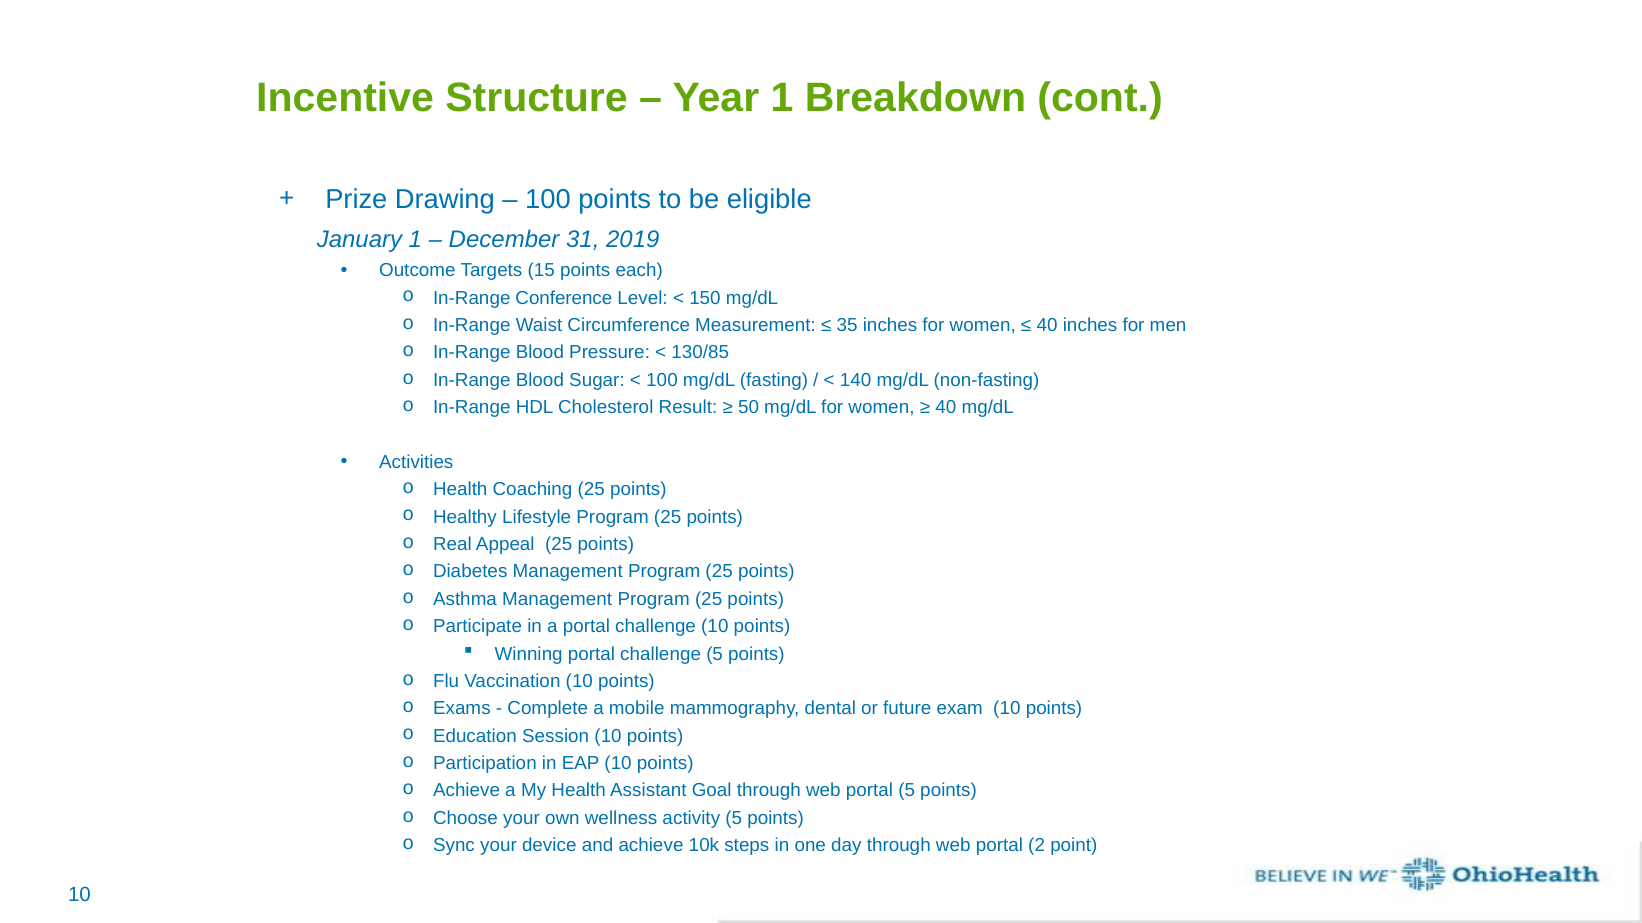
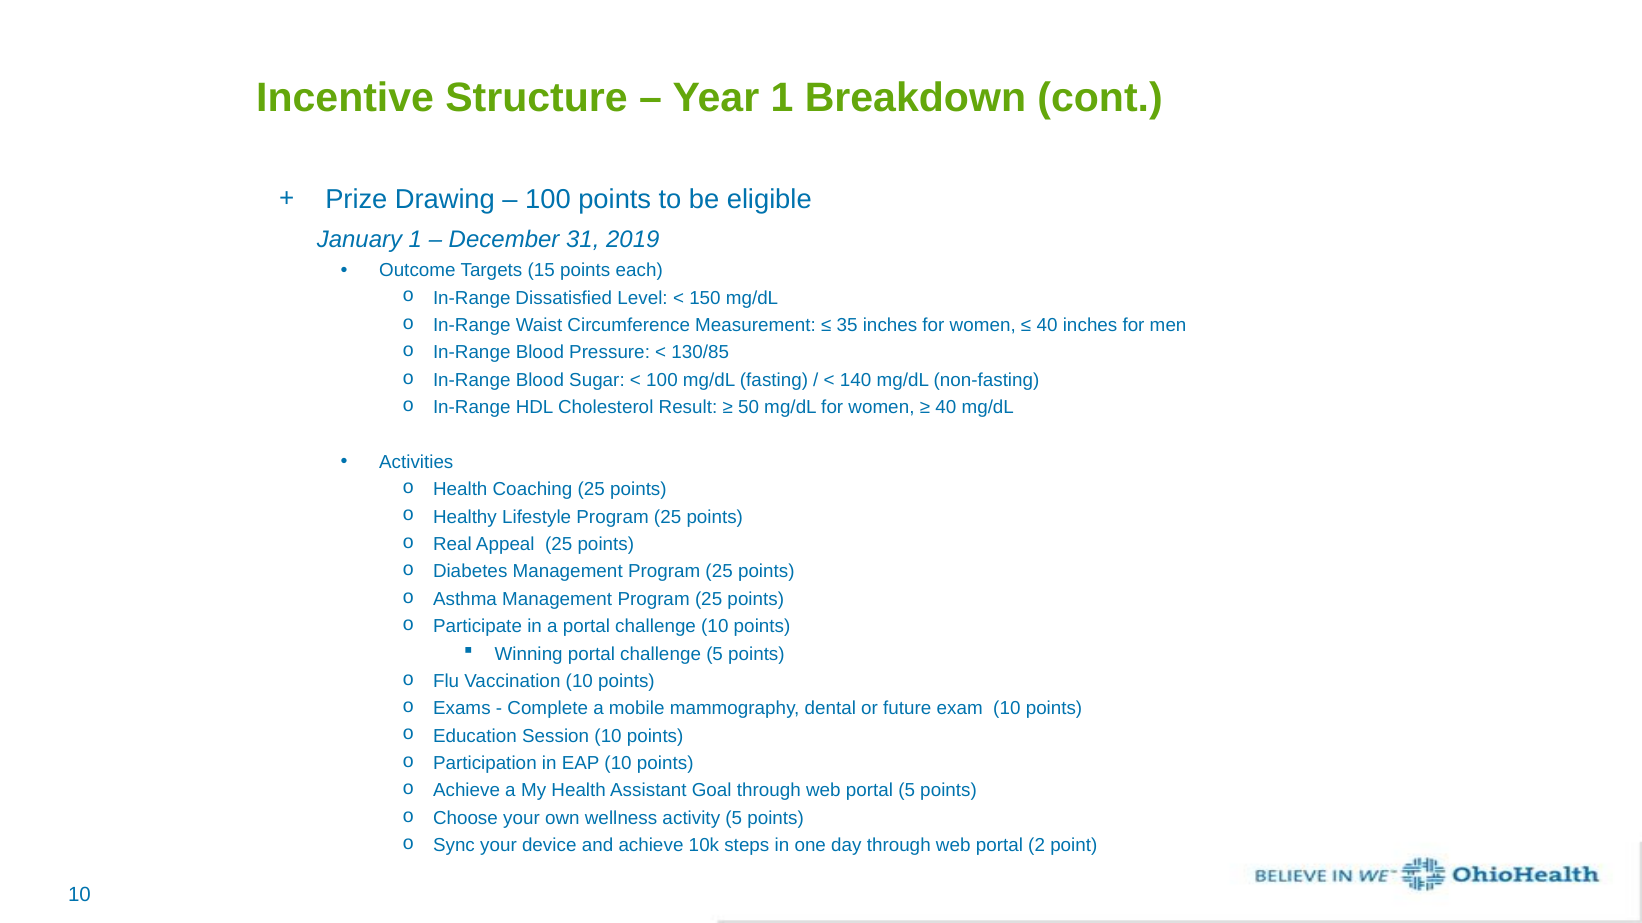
Conference: Conference -> Dissatisfied (564, 298)
